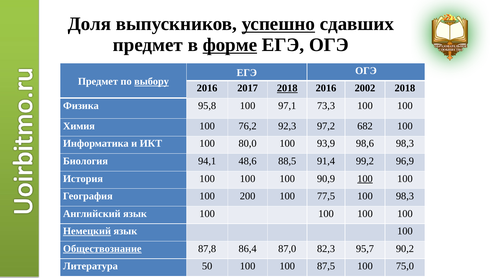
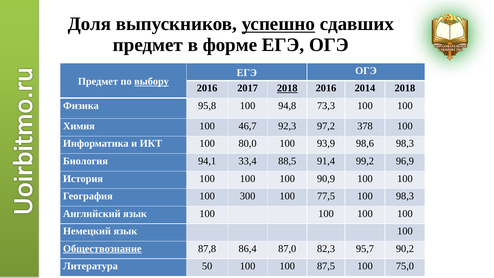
форме underline: present -> none (230, 45)
2002: 2002 -> 2014 (365, 88)
97,1: 97,1 -> 94,8 (287, 106)
76,2: 76,2 -> 46,7 (248, 126)
682: 682 -> 378 (365, 126)
48,6: 48,6 -> 33,4 (248, 161)
100 underline: present -> none (365, 179)
200: 200 -> 300 (248, 196)
Немецкий underline: present -> none (87, 231)
